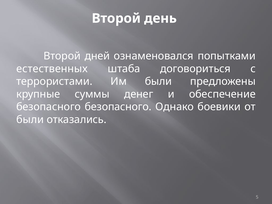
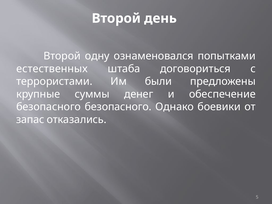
дней: дней -> одну (97, 56)
были: были -> запас (30, 120)
